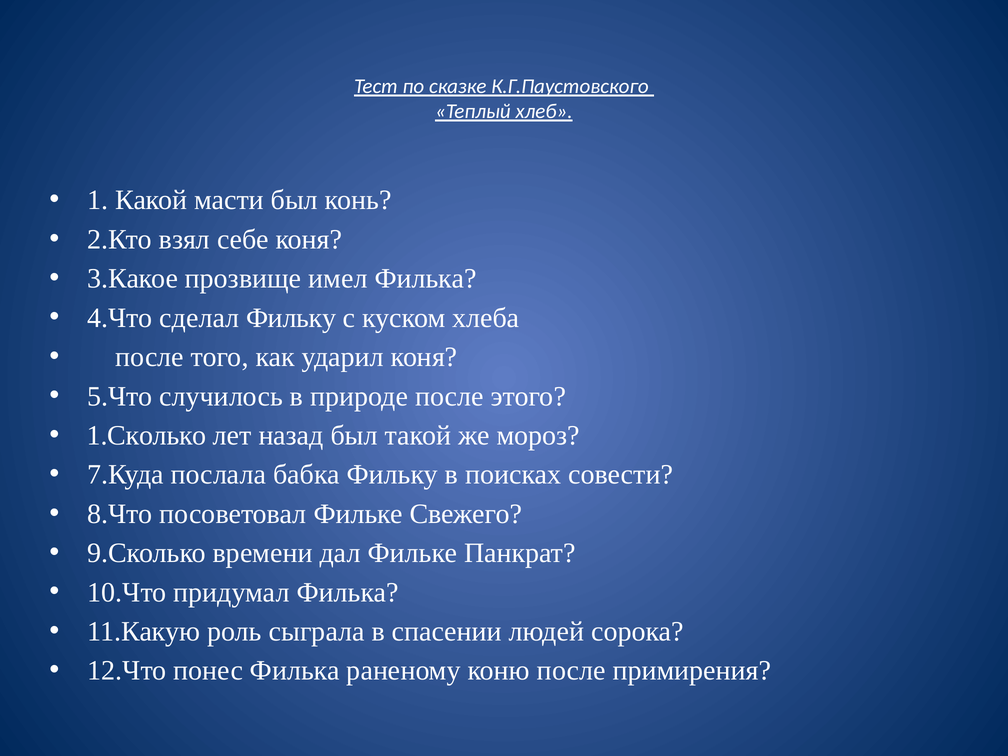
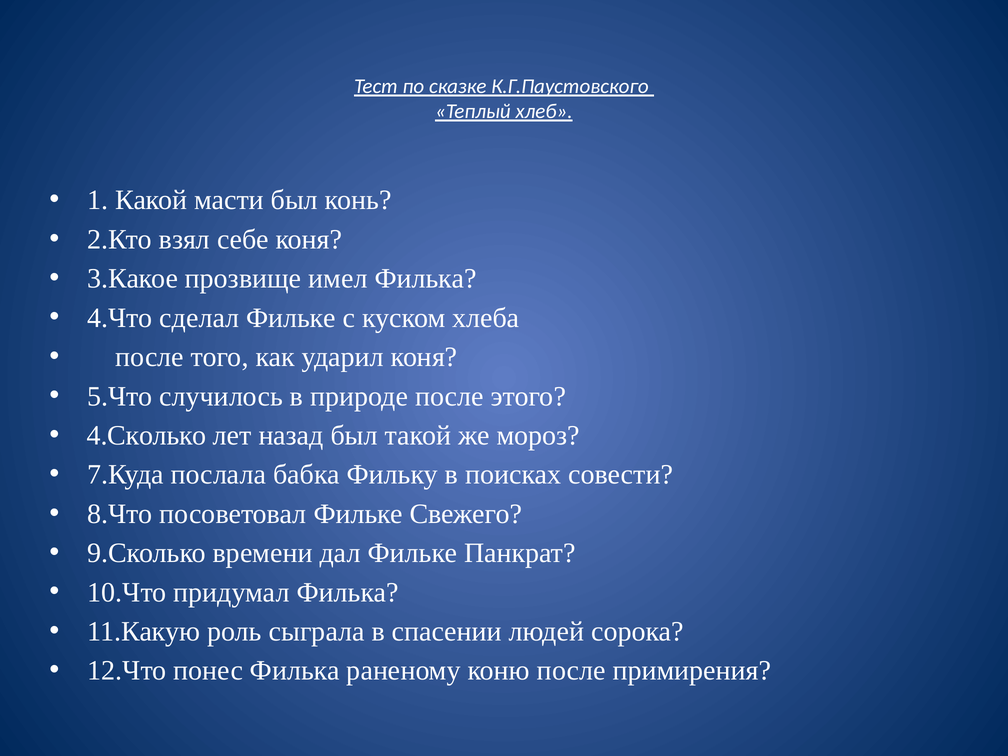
сделал Фильку: Фильку -> Фильке (291, 318)
1.Сколько: 1.Сколько -> 4.Сколько (147, 435)
